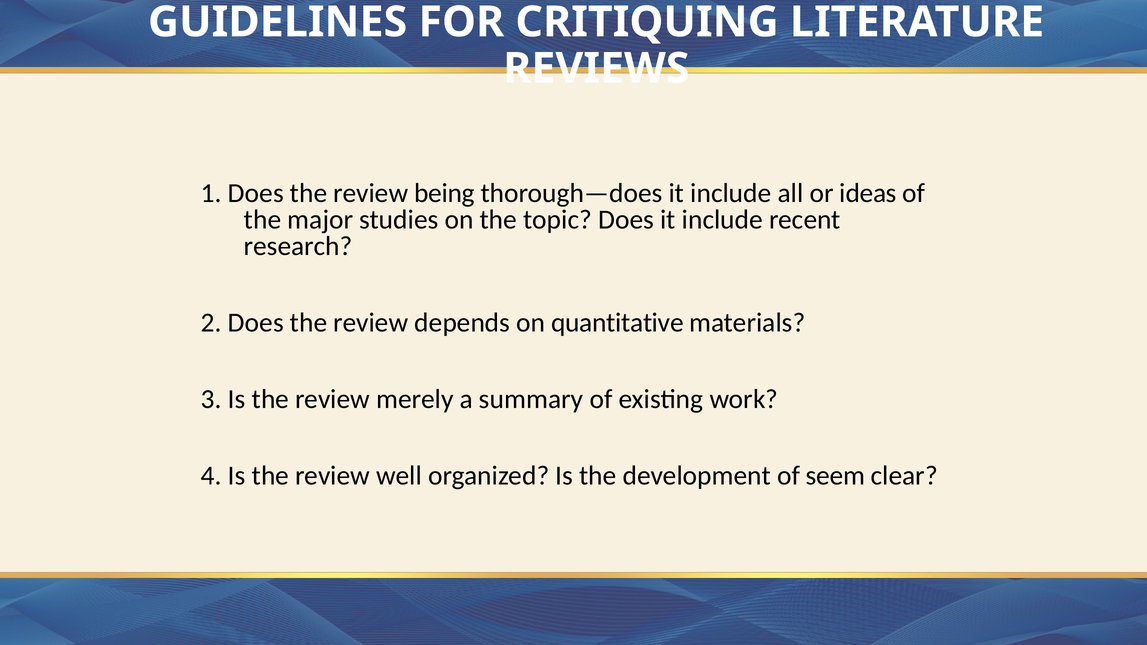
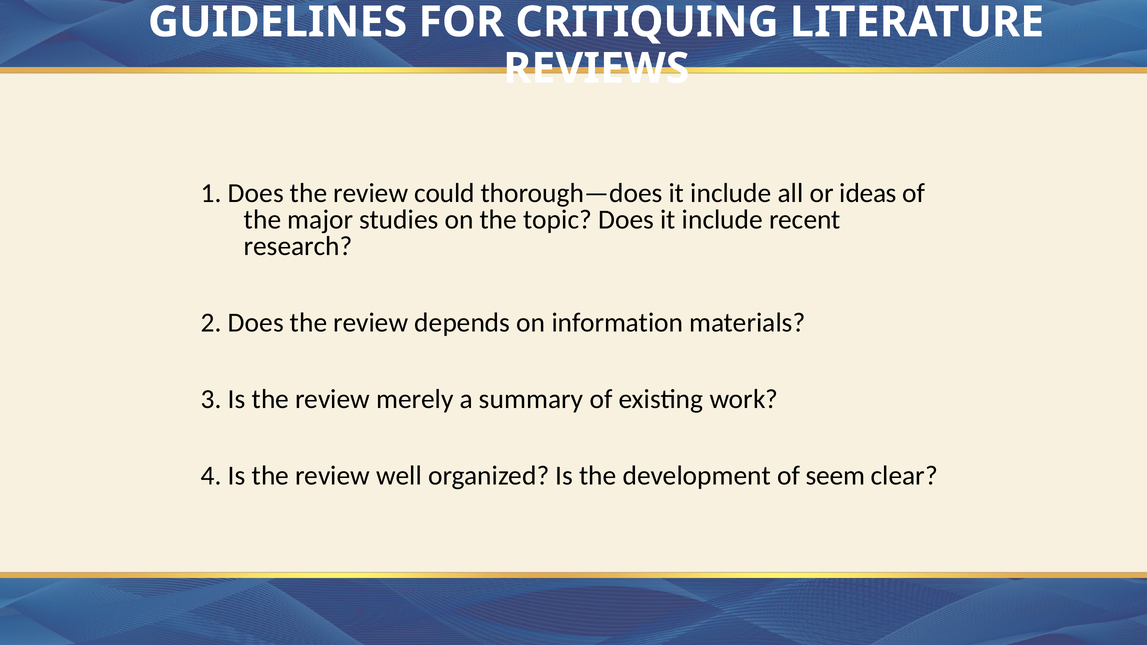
being: being -> could (444, 193)
quantitative: quantitative -> information (617, 323)
